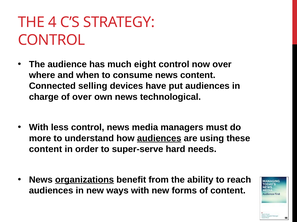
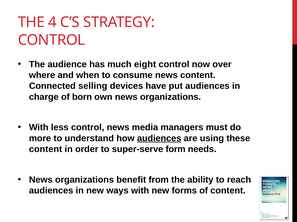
of over: over -> born (82, 97)
own news technological: technological -> organizations (170, 97)
hard: hard -> form (176, 150)
organizations underline: present -> none (84, 180)
